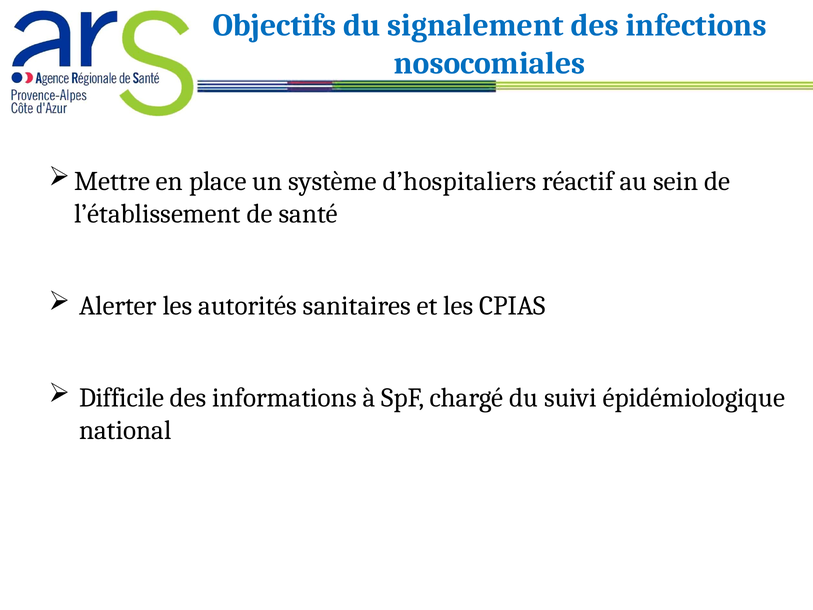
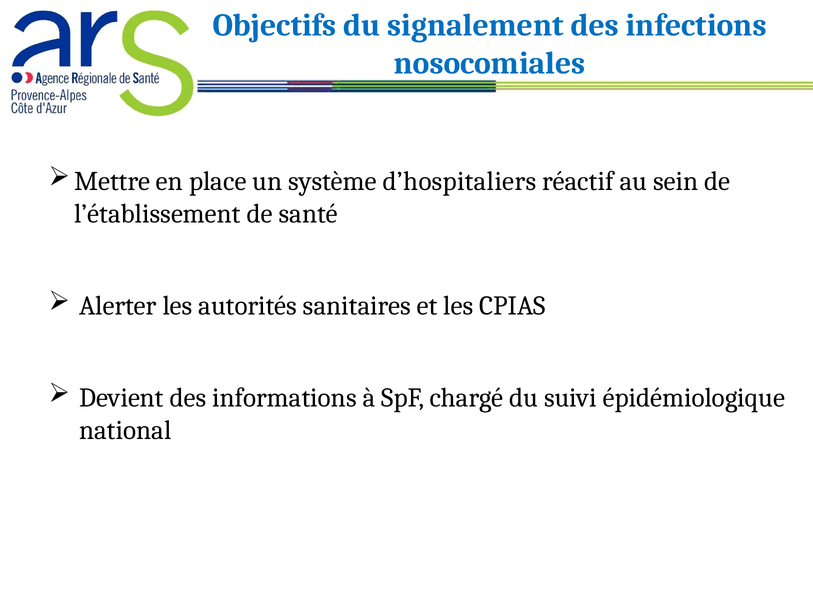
Difficile: Difficile -> Devient (121, 398)
